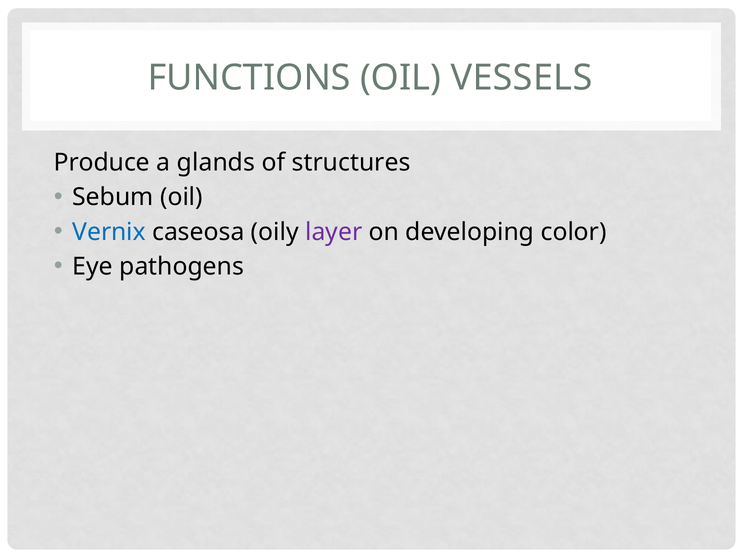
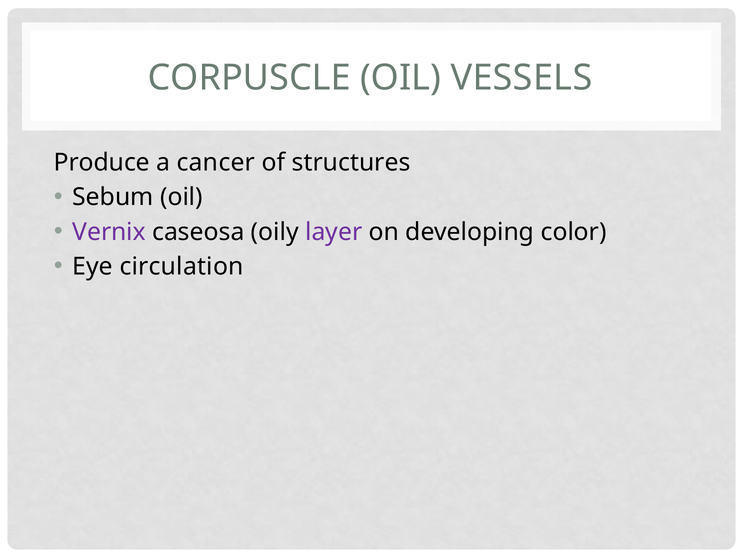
FUNCTIONS: FUNCTIONS -> CORPUSCLE (249, 78)
glands: glands -> cancer (216, 163)
Vernix colour: blue -> purple (109, 232)
pathogens: pathogens -> circulation (182, 267)
